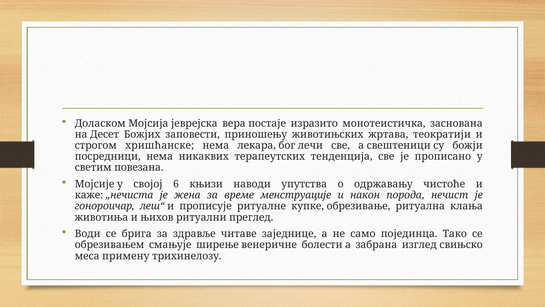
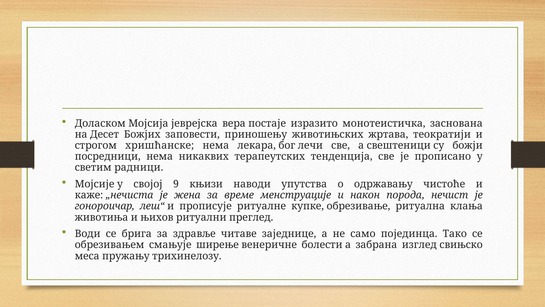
повезана: повезана -> радници (139, 167)
6: 6 -> 9 (176, 184)
примену: примену -> пружању (126, 256)
